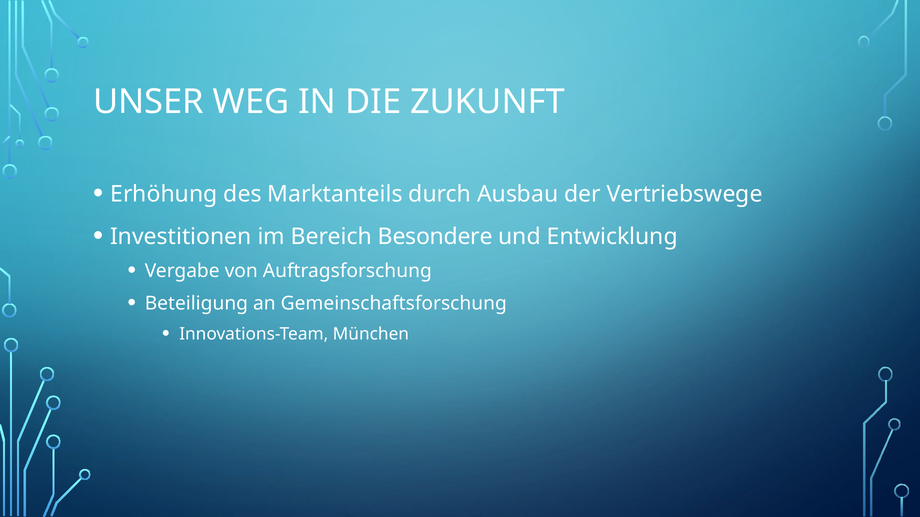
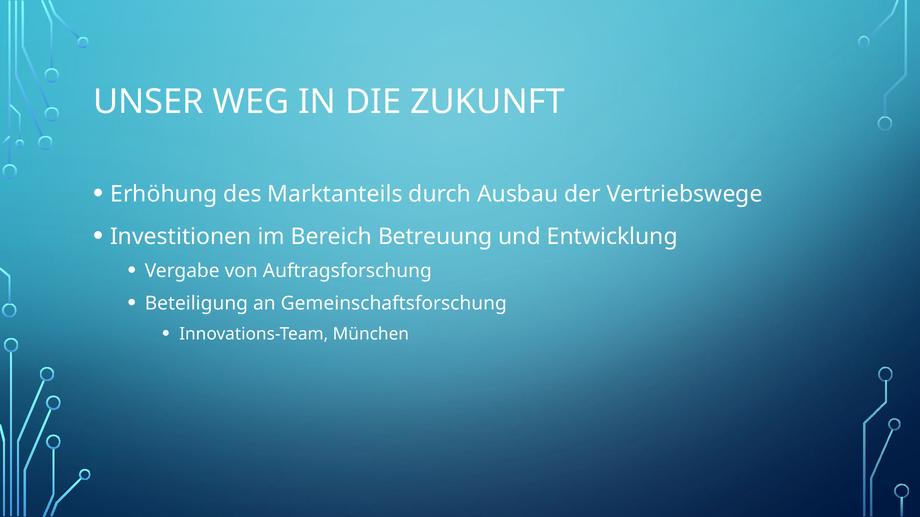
Besondere: Besondere -> Betreuung (435, 237)
